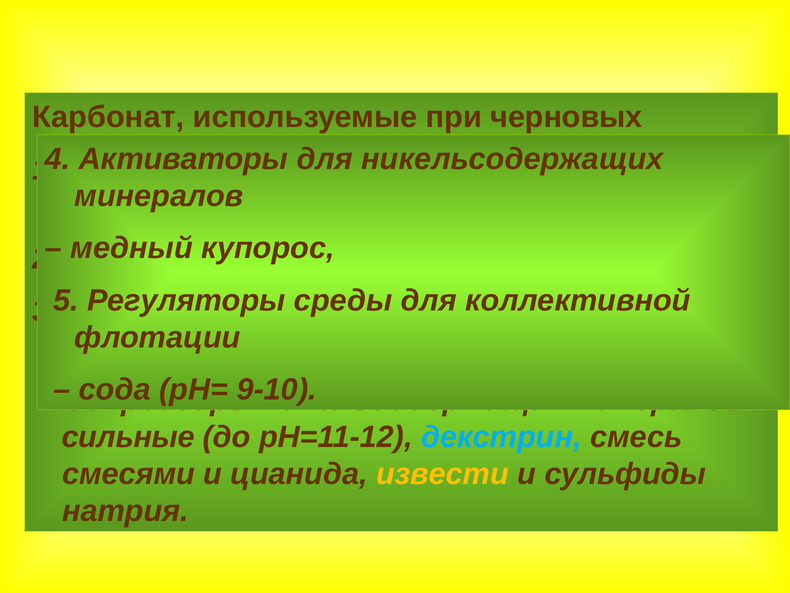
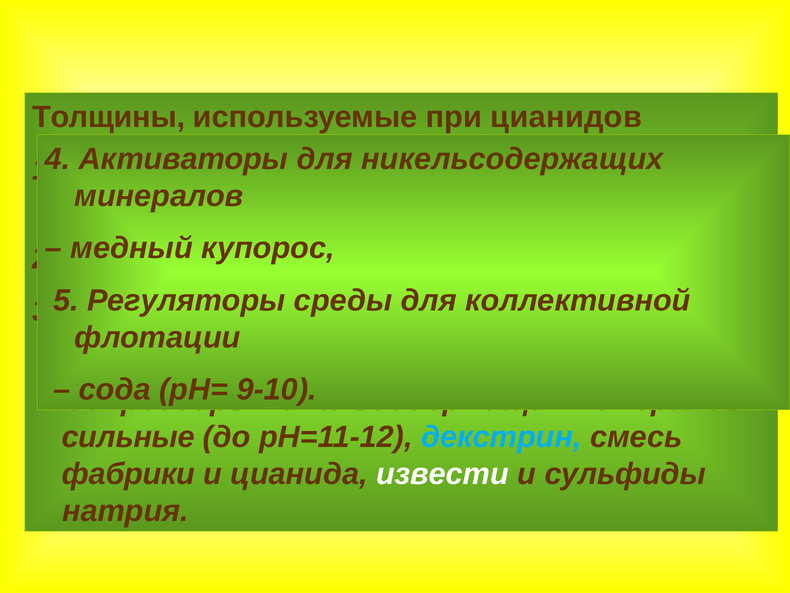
Карбонат: Карбонат -> Толщины (109, 117)
черновых: черновых -> цианидов (566, 117)
смесями: смесями -> фабрики (129, 474)
извести colour: yellow -> white (443, 474)
